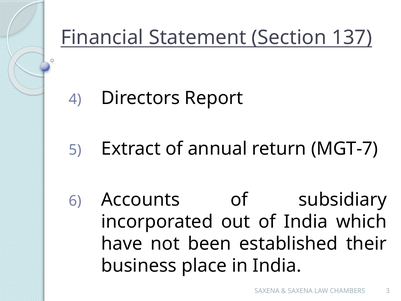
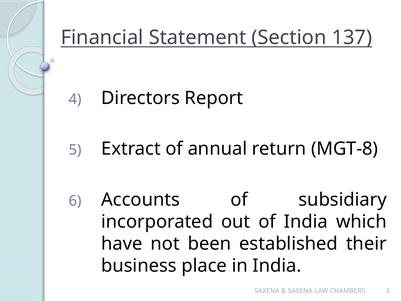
MGT-7: MGT-7 -> MGT-8 (345, 149)
